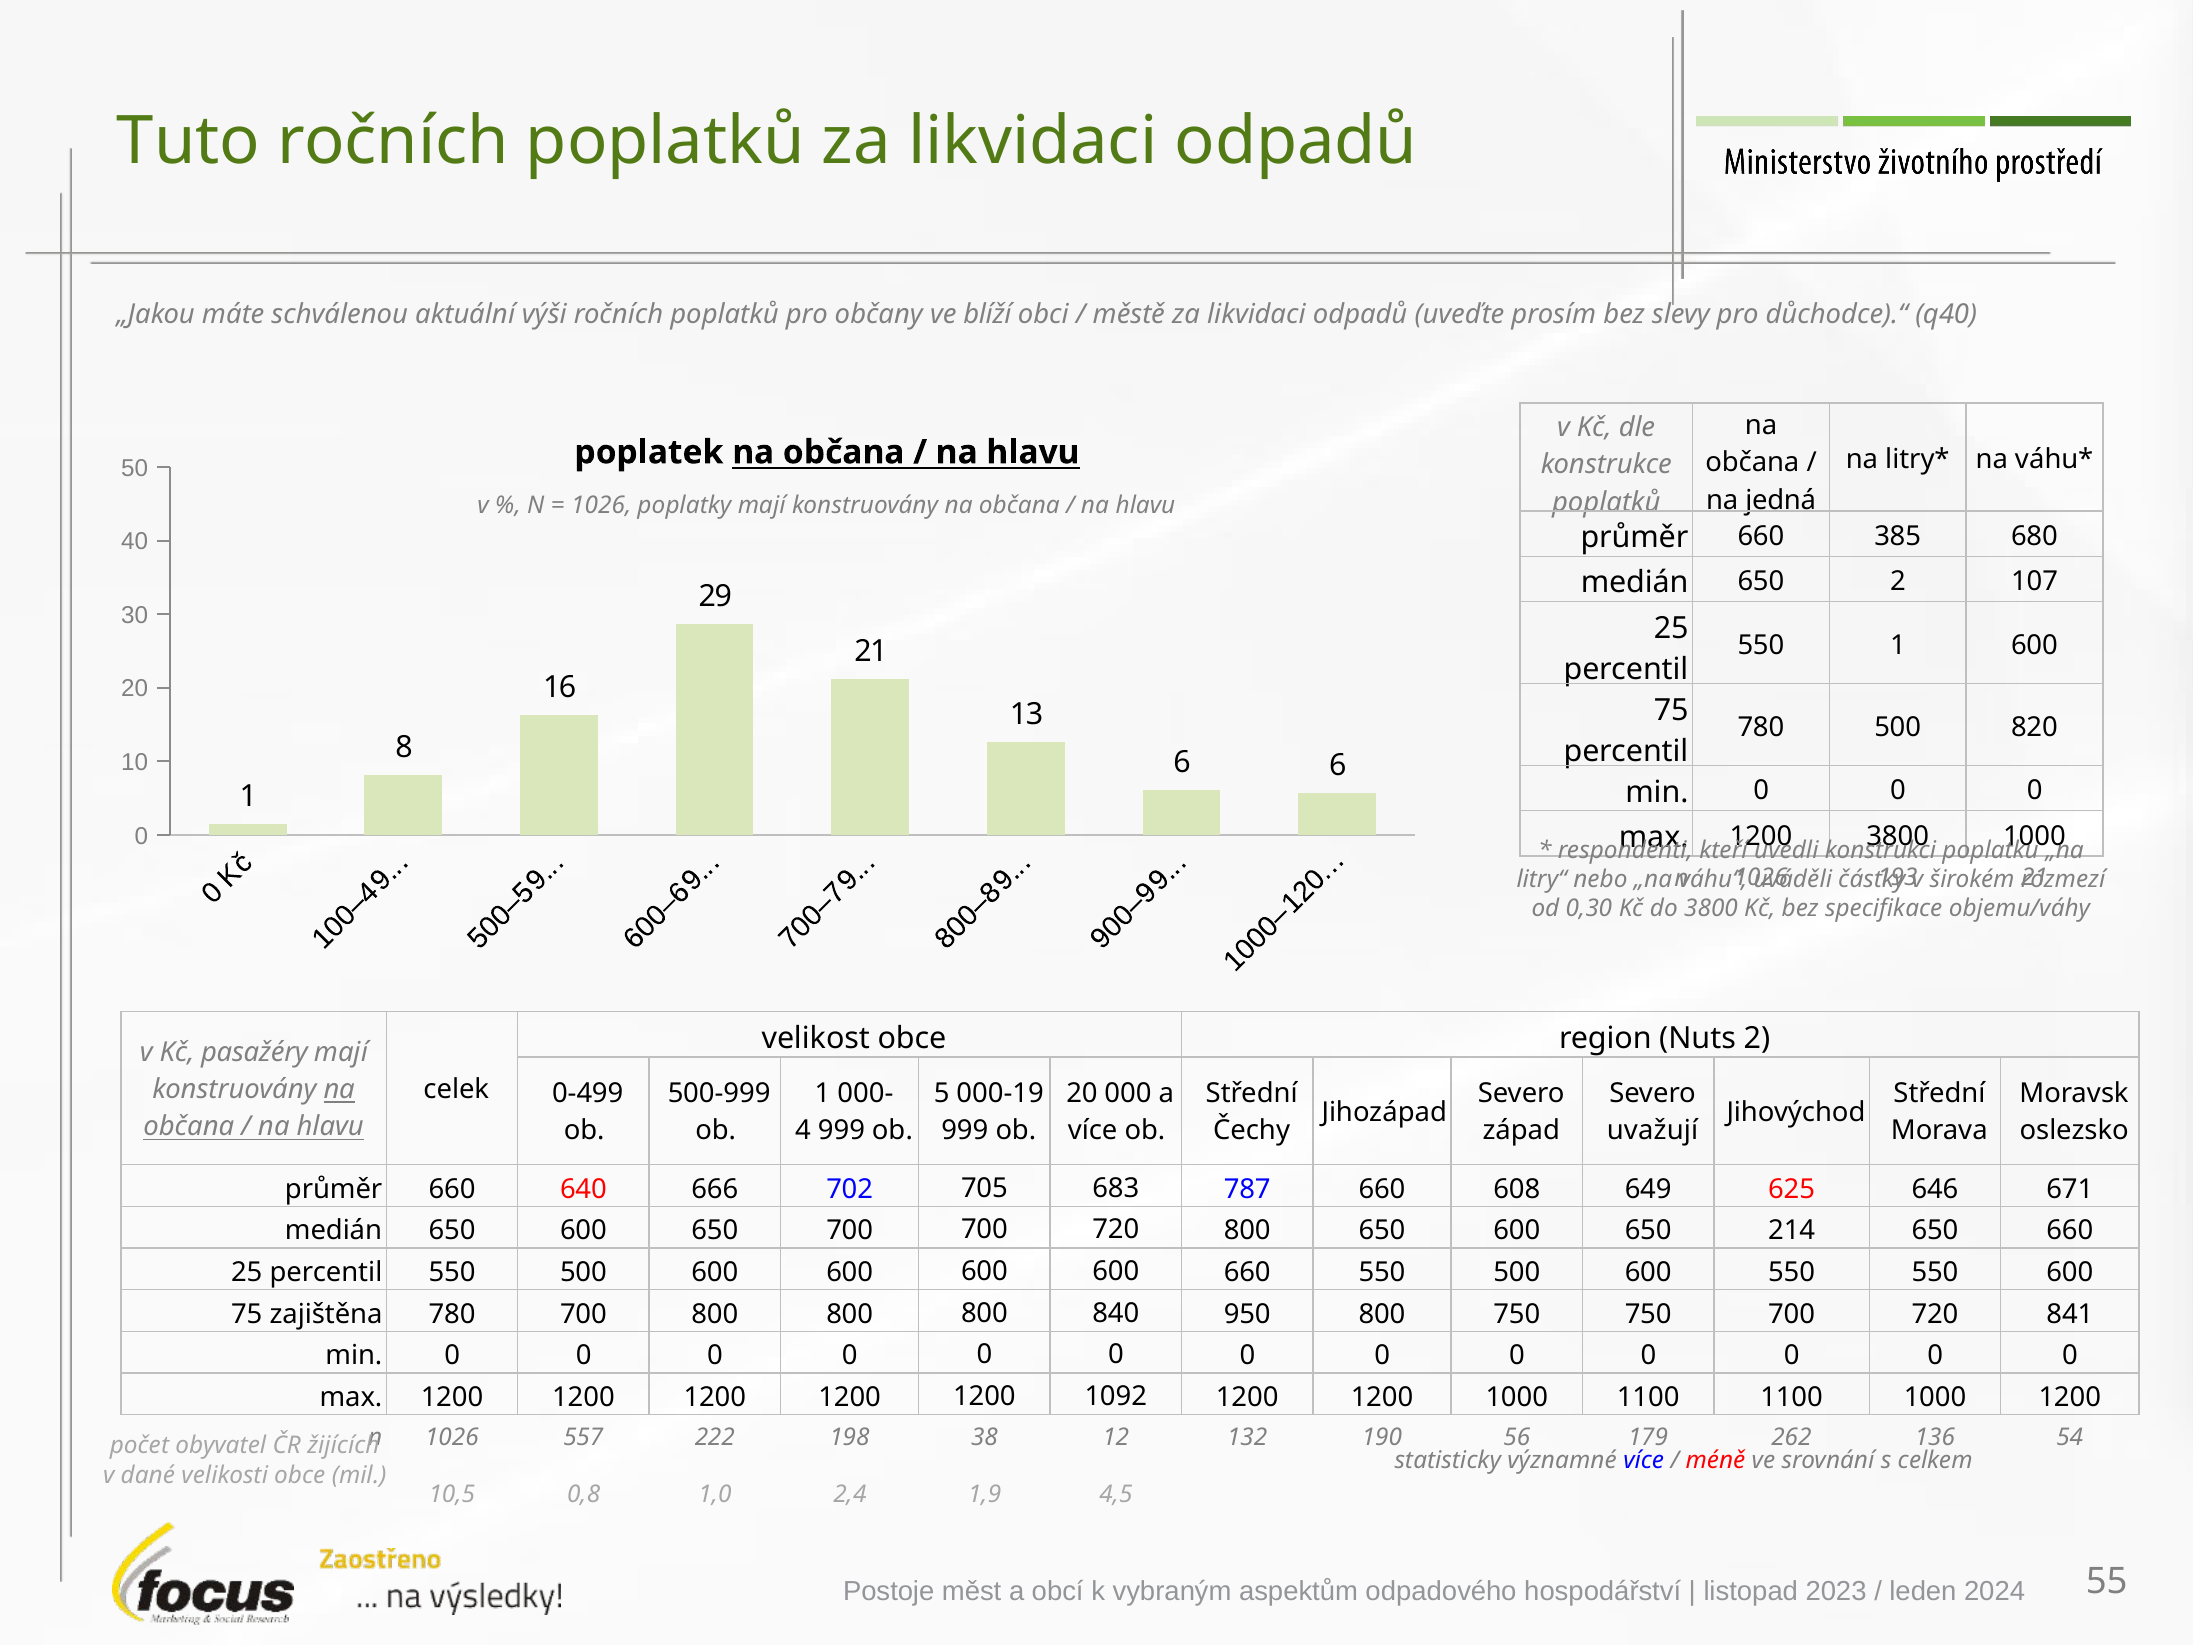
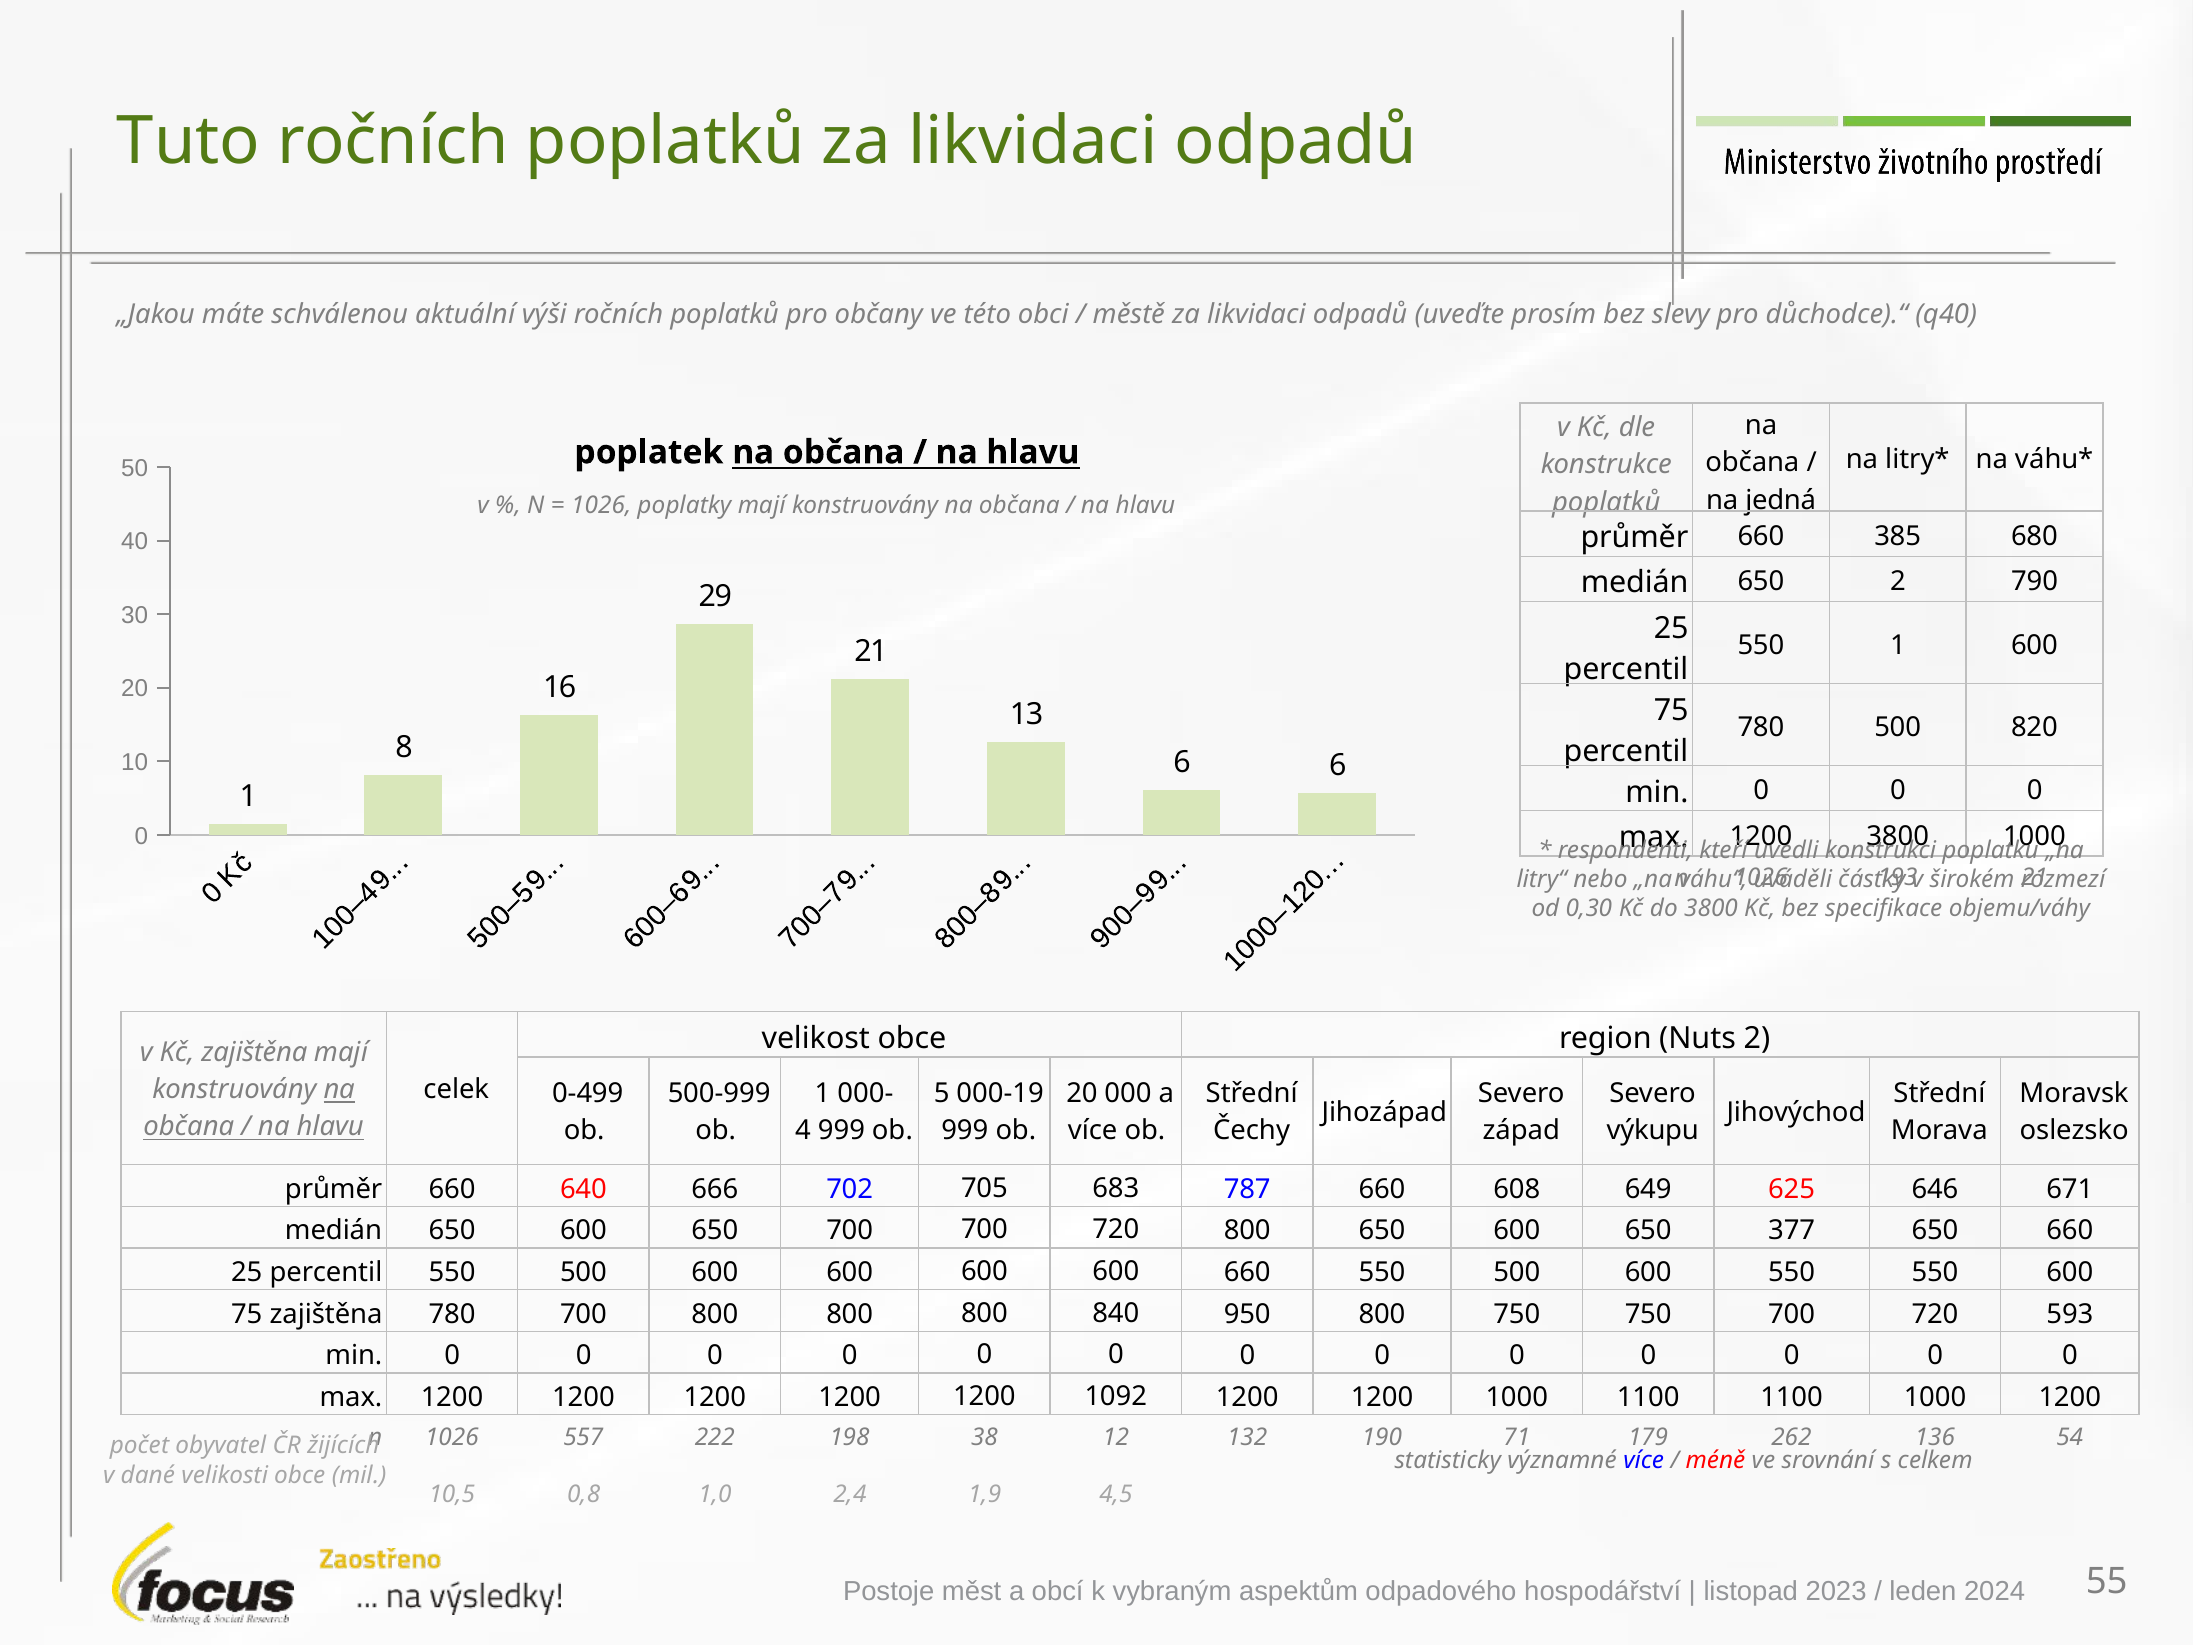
blíží: blíží -> této (987, 314)
107: 107 -> 790 (2035, 581)
Kč pasažéry: pasažéry -> zajištěna (254, 1052)
uvažují: uvažují -> výkupu (1653, 1131)
214: 214 -> 377 (1792, 1231)
841: 841 -> 593 (2070, 1314)
56: 56 -> 71 (1517, 1437)
